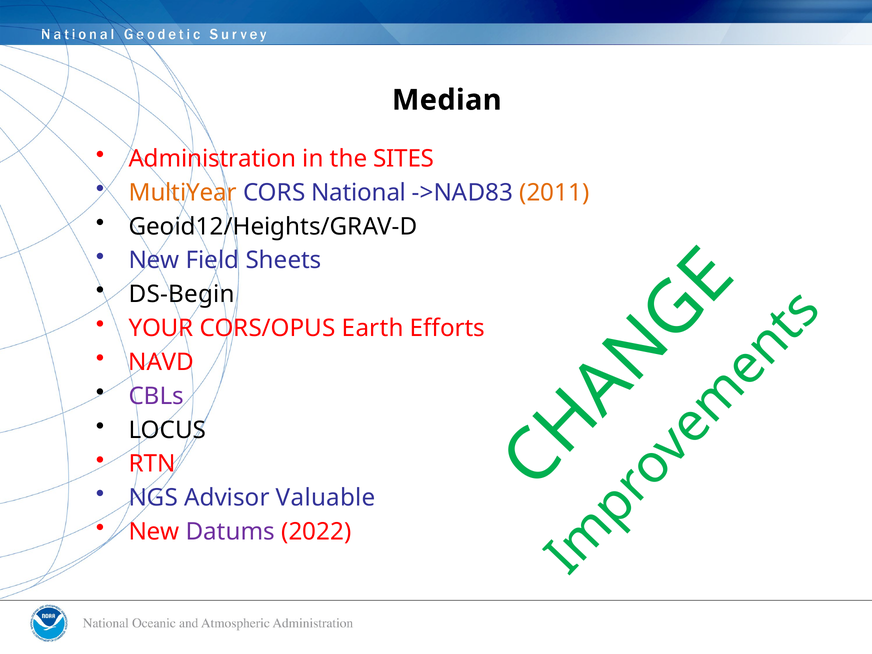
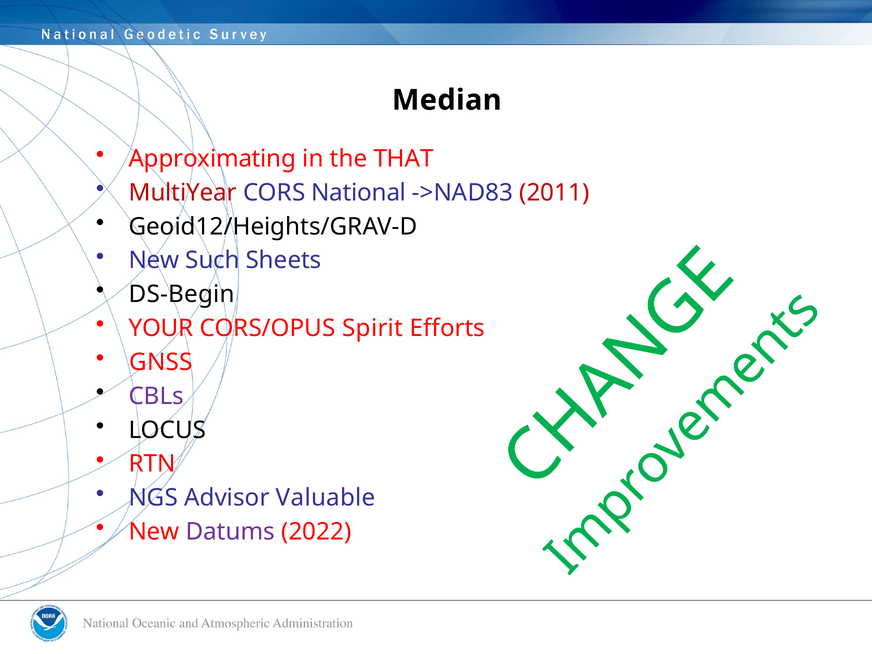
Administration: Administration -> Approximating (212, 159)
SITES: SITES -> THAT (404, 159)
MultiYear colour: orange -> red (183, 193)
2011 colour: orange -> red (554, 193)
Field: Field -> Such (213, 260)
Earth: Earth -> Spirit (373, 328)
NAVD: NAVD -> GNSS (161, 362)
